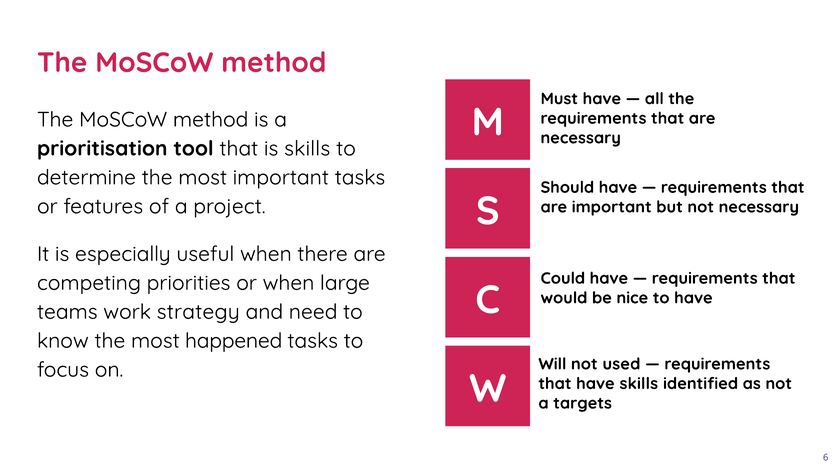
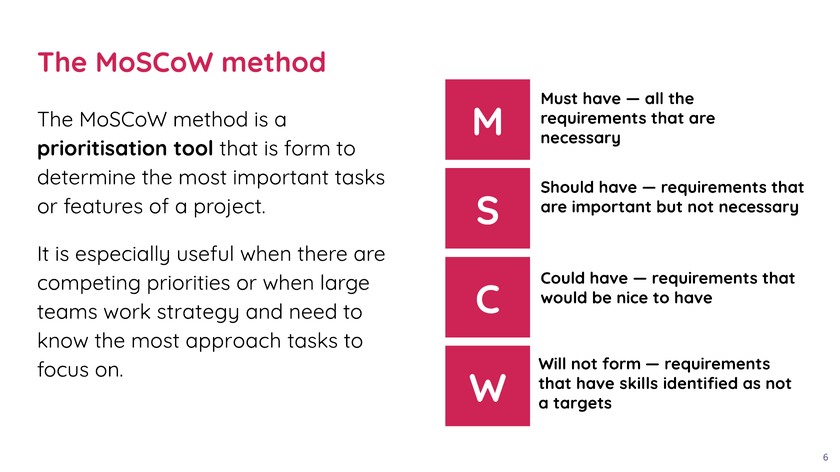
is skills: skills -> form (307, 149)
happened: happened -> approach (233, 341)
not used: used -> form (622, 364)
